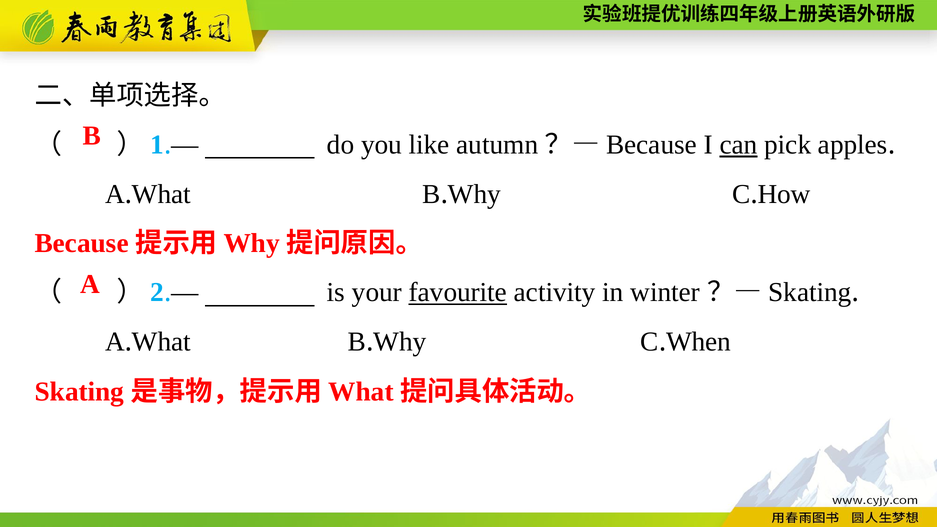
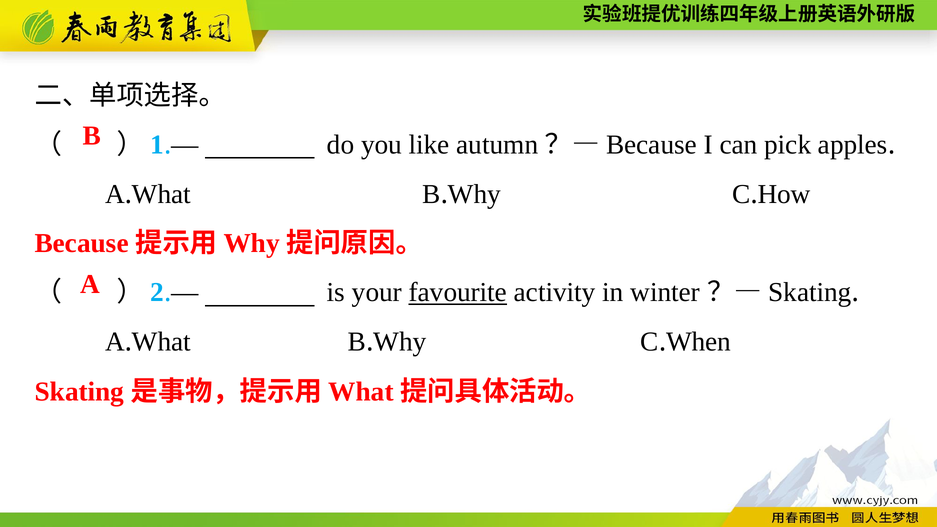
can underline: present -> none (739, 145)
